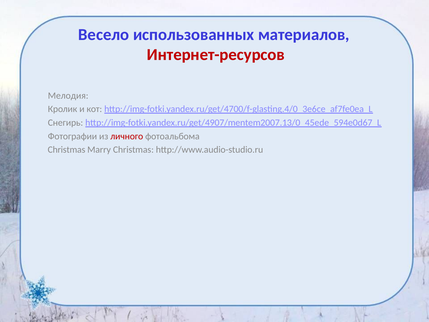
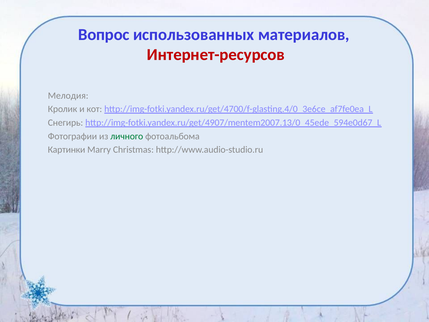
Весело: Весело -> Вопрос (104, 35)
личного colour: red -> green (127, 136)
Christmas: Christmas -> Картинки (67, 149)
